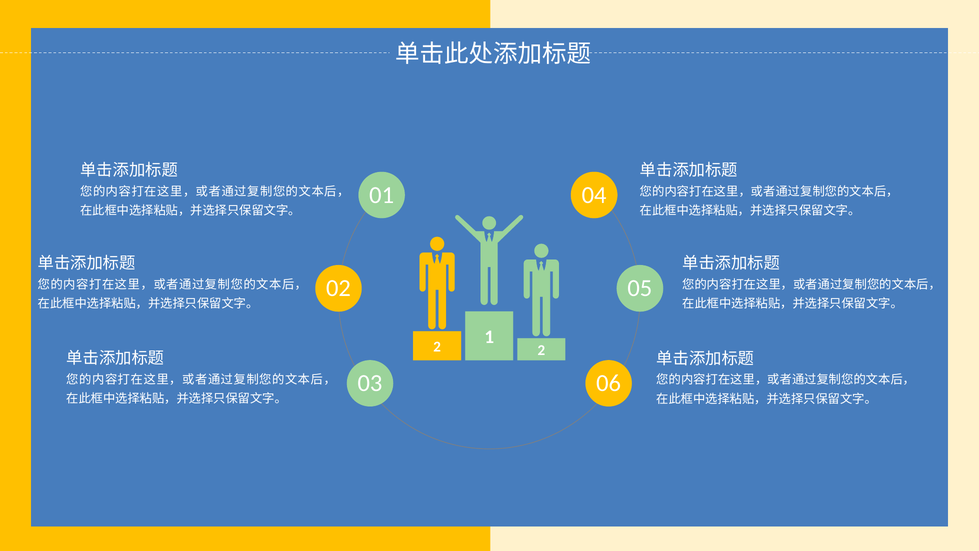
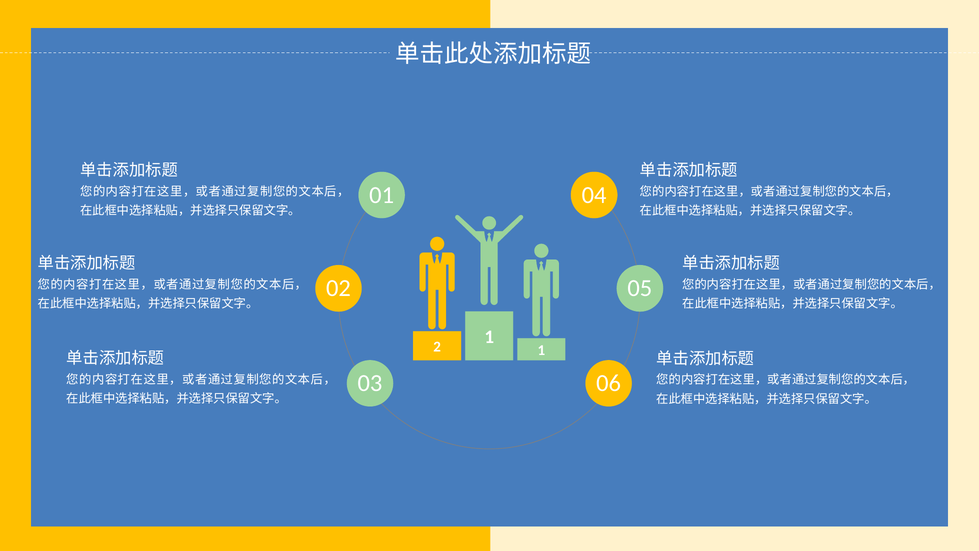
2 2: 2 -> 1 (541, 350)
